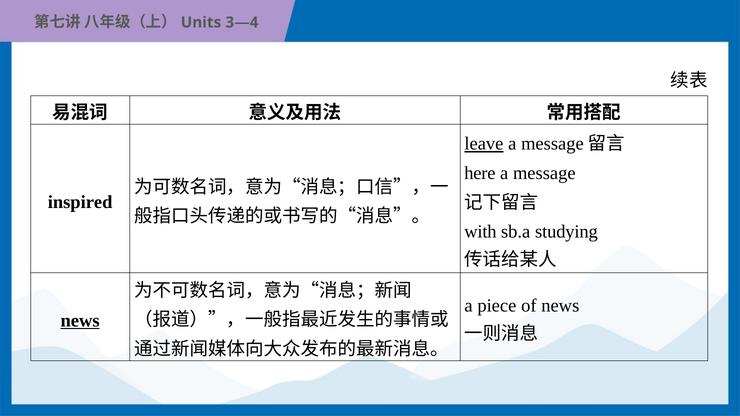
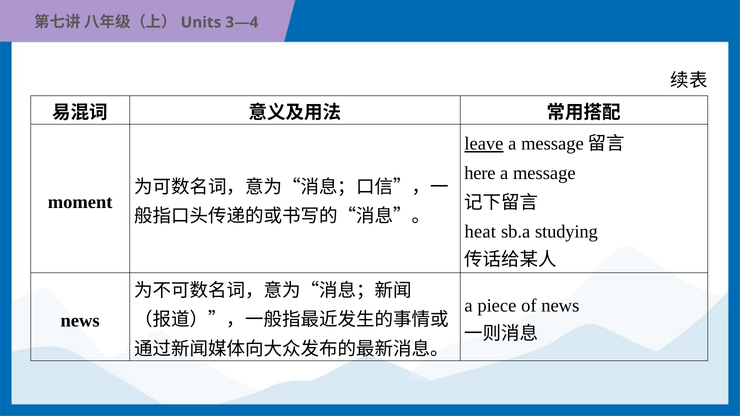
inspired: inspired -> moment (80, 202)
with: with -> heat (480, 232)
news underline: present -> none (80, 321)
